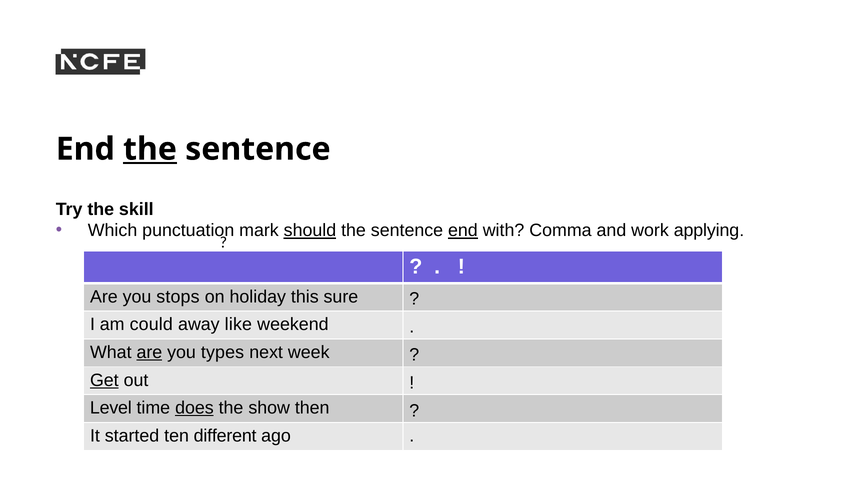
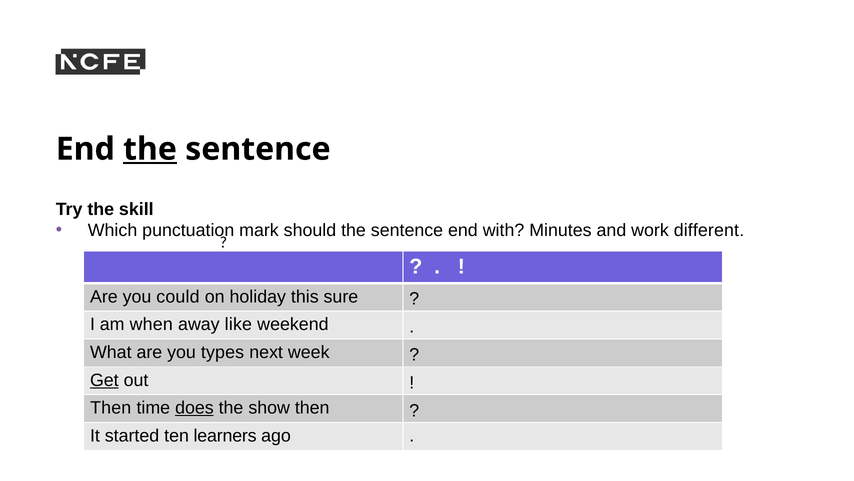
should underline: present -> none (310, 230)
end underline: present -> none (463, 230)
Comma: Comma -> Minutes (560, 230)
applying: applying -> different (706, 230)
stops: stops -> could (178, 296)
could: could -> when (151, 324)
are underline: present -> none (149, 352)
Level: Level -> Then (111, 407)
different: different -> learners (225, 435)
